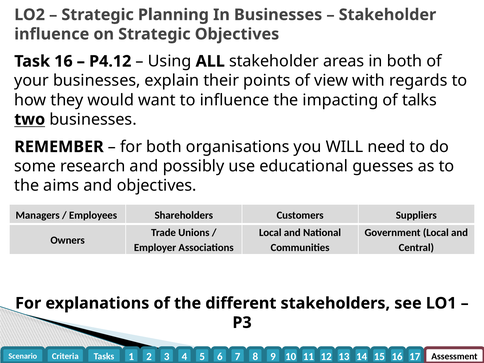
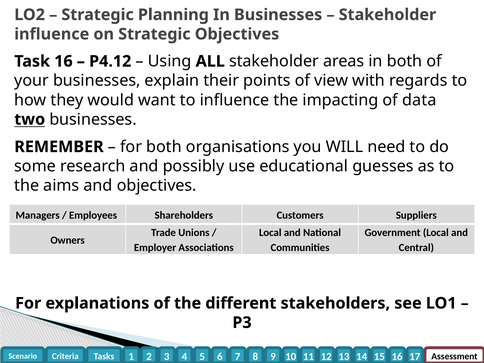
talks: talks -> data (419, 100)
